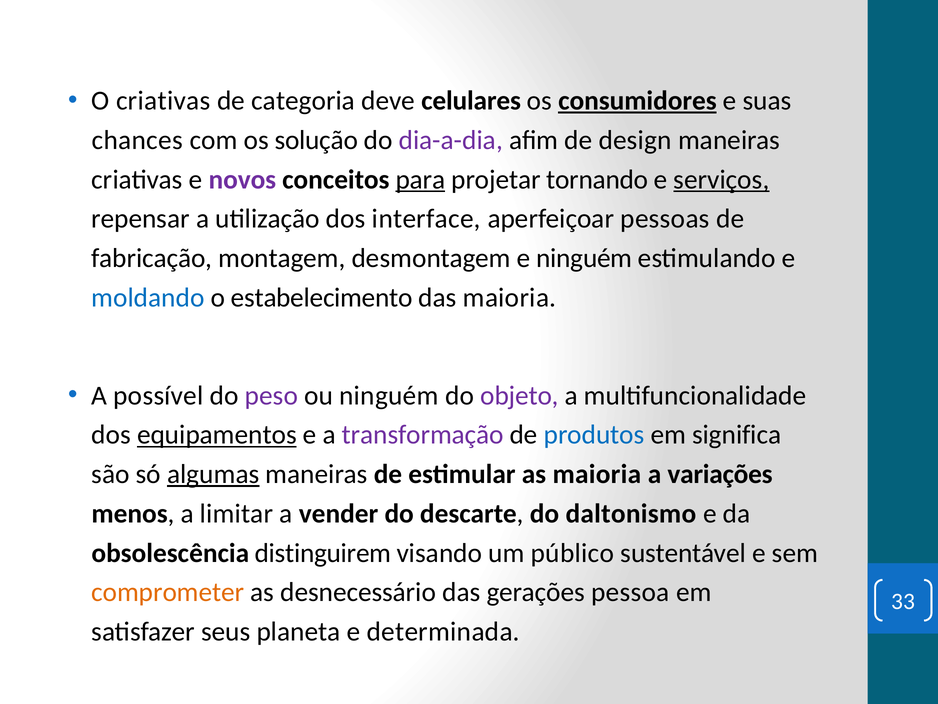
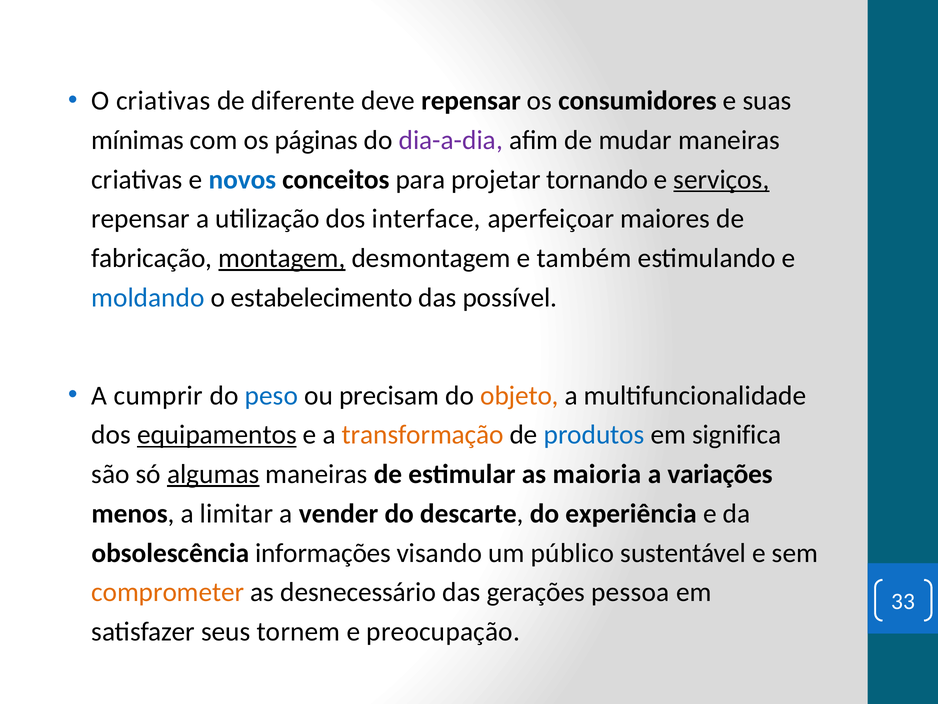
categoria: categoria -> diferente (303, 101)
deve celulares: celulares -> repensar (471, 101)
consumidores underline: present -> none (637, 101)
chances: chances -> mínimas (138, 140)
solução: solução -> páginas (316, 140)
design: design -> mudar (635, 140)
novos colour: purple -> blue (242, 179)
para underline: present -> none (421, 179)
pessoas: pessoas -> maiores (665, 219)
montagem underline: none -> present (282, 258)
e ninguém: ninguém -> também (584, 258)
das maioria: maioria -> possível (510, 297)
possível: possível -> cumprir (158, 395)
peso colour: purple -> blue (271, 395)
ou ninguém: ninguém -> precisam (389, 395)
objeto colour: purple -> orange (519, 395)
transformação colour: purple -> orange (423, 435)
daltonismo: daltonismo -> experiência (631, 513)
distinguirem: distinguirem -> informações (323, 553)
planeta: planeta -> tornem (298, 631)
determinada: determinada -> preocupação (443, 631)
